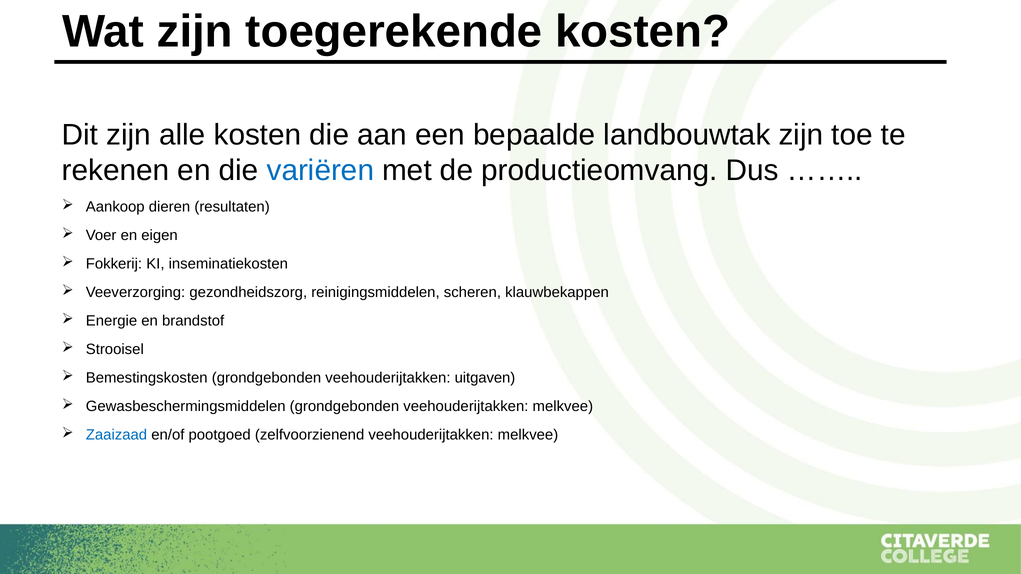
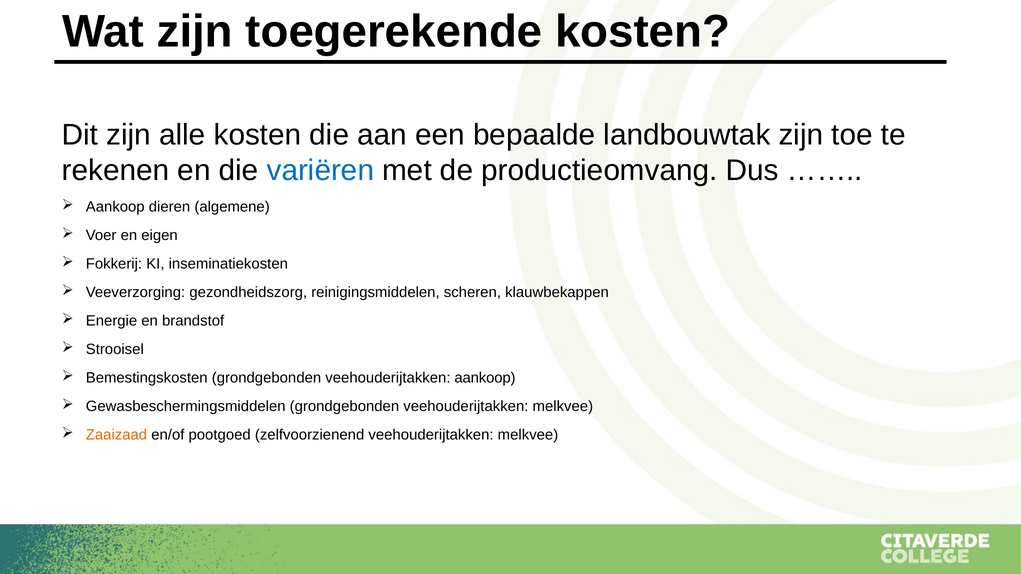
resultaten: resultaten -> algemene (232, 207)
veehouderijtakken uitgaven: uitgaven -> aankoop (485, 378)
Zaaizaad colour: blue -> orange (117, 435)
